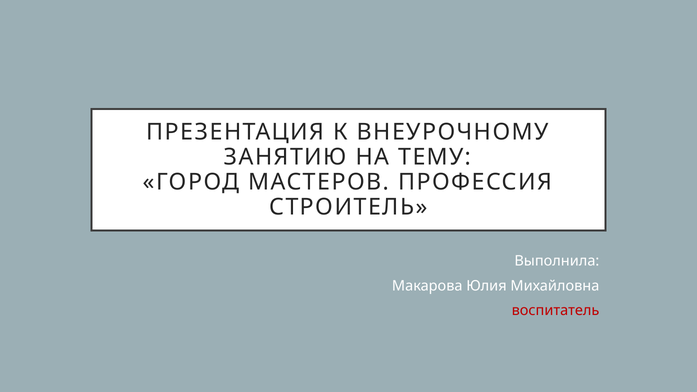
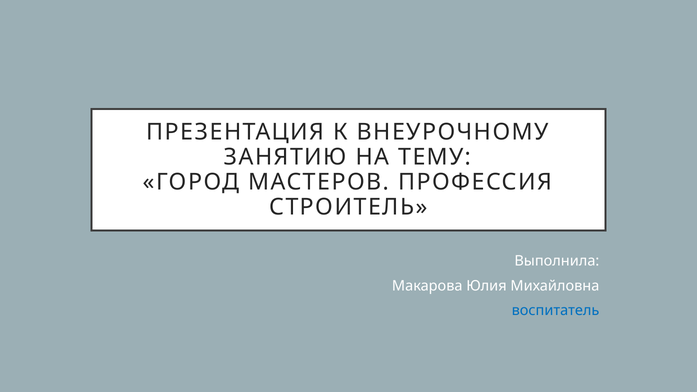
воспитатель colour: red -> blue (556, 311)
